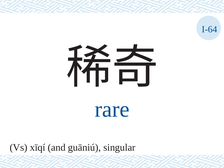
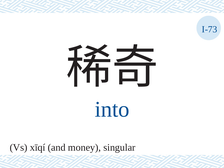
I-64: I-64 -> I-73 (210, 29)
rare: rare -> into (112, 109)
guāniú: guāniú -> money (84, 147)
